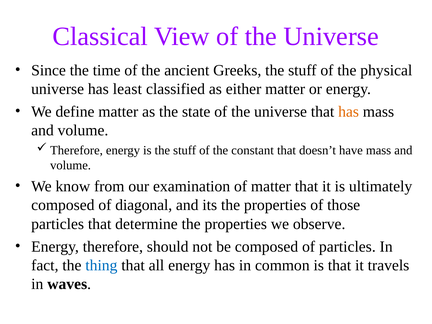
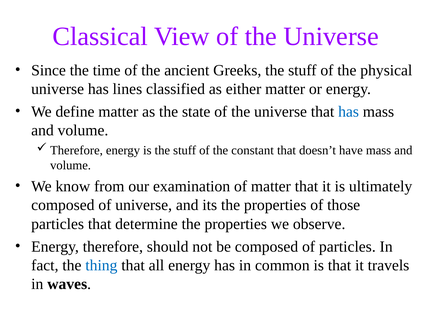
least: least -> lines (127, 89)
has colour: orange -> blue (349, 112)
of diagonal: diagonal -> universe (144, 205)
